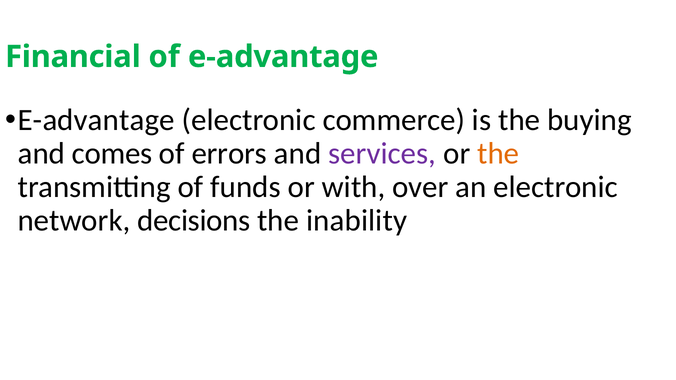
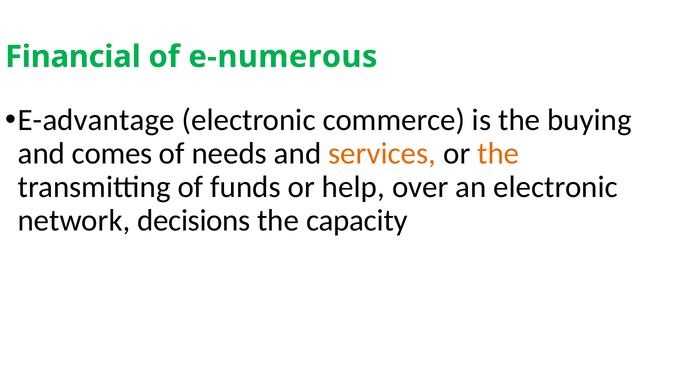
of e-advantage: e-advantage -> e-numerous (283, 57)
errors: errors -> needs (229, 154)
services colour: purple -> orange (382, 154)
with: with -> help (353, 187)
inability: inability -> capacity (357, 221)
